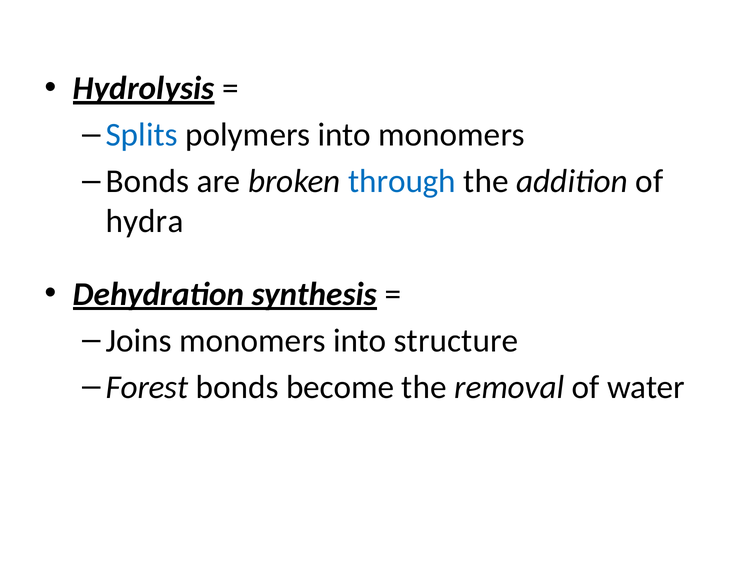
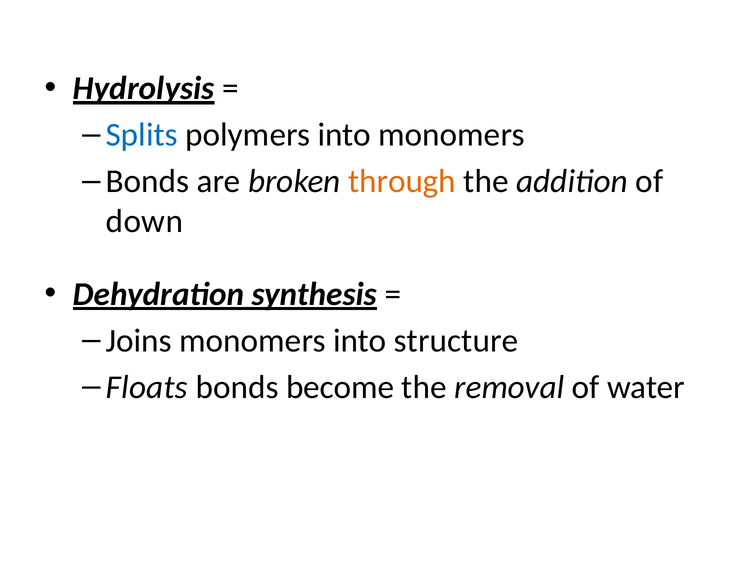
through colour: blue -> orange (402, 181)
hydra: hydra -> down (144, 221)
Forest: Forest -> Floats (147, 387)
